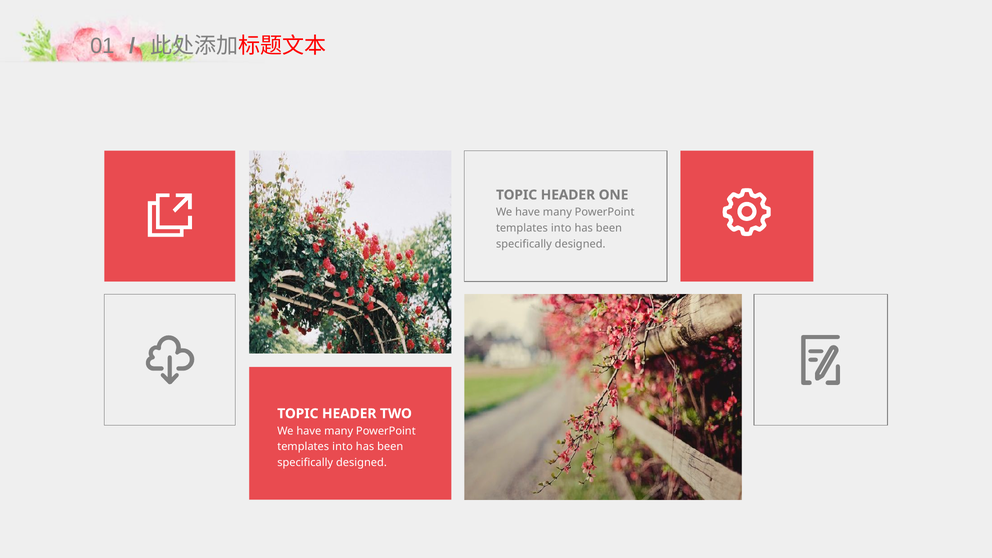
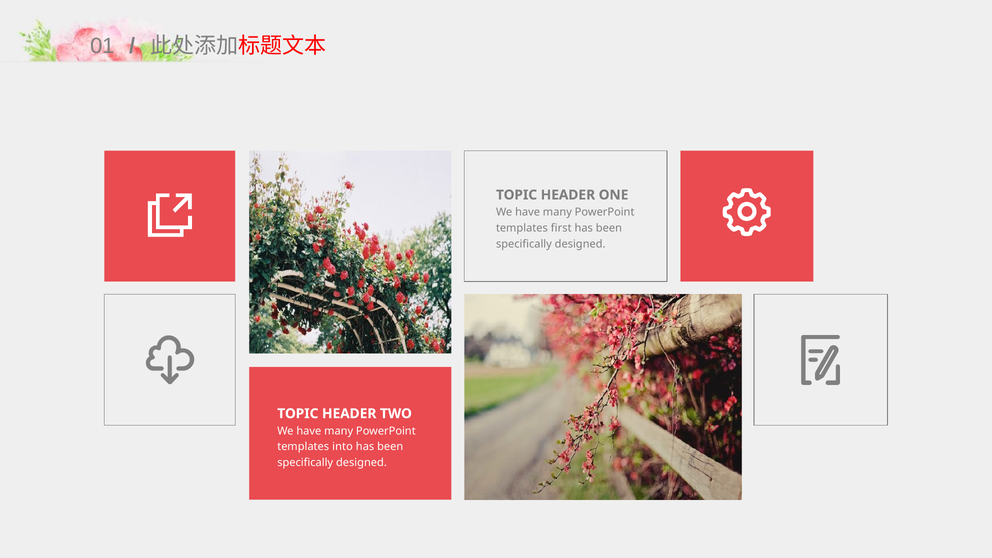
into: into -> first (561, 228)
